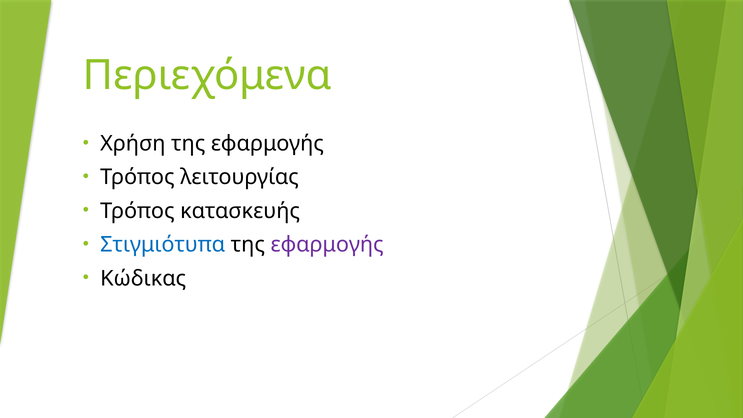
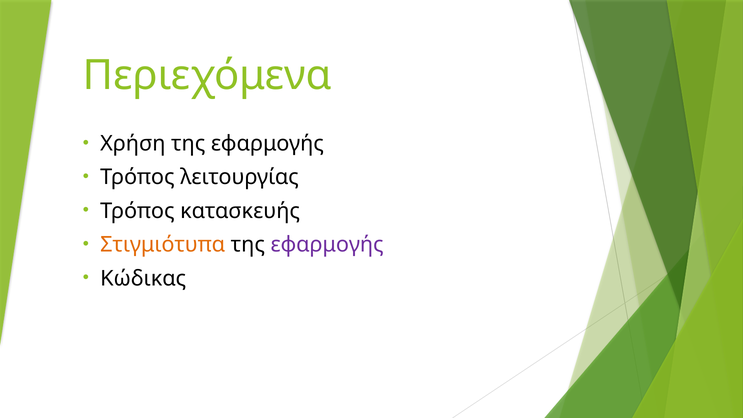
Στιγμιότυπα colour: blue -> orange (163, 245)
